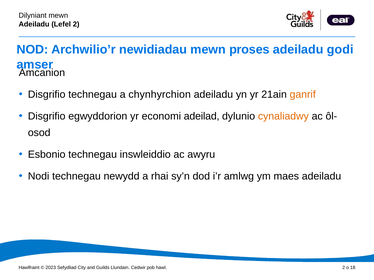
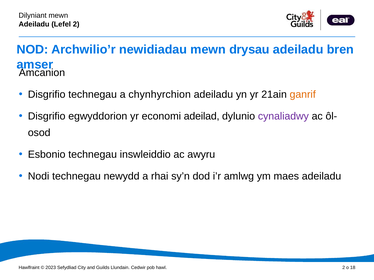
proses: proses -> drysau (249, 50)
godi: godi -> bren (340, 50)
cynaliadwy colour: orange -> purple (283, 116)
